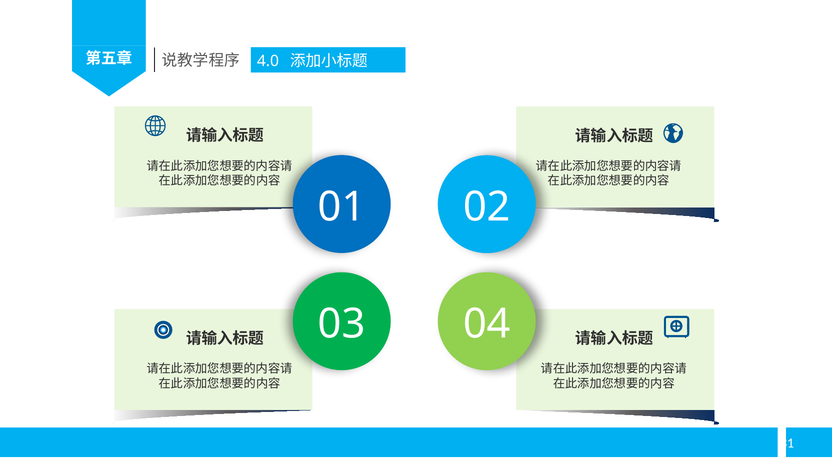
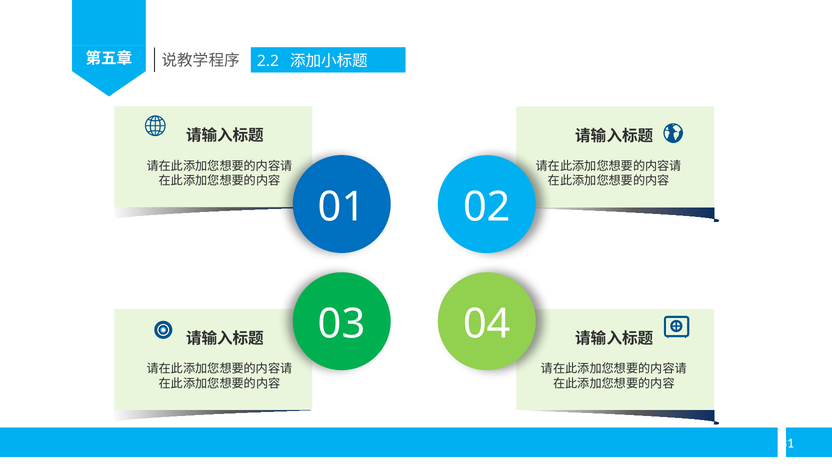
4.0: 4.0 -> 2.2 (268, 61)
